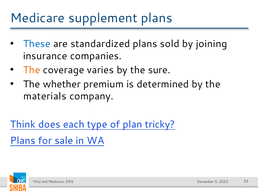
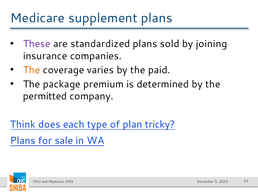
These colour: blue -> purple (37, 44)
sure: sure -> paid (159, 70)
whether: whether -> package (62, 84)
materials: materials -> permitted (45, 96)
